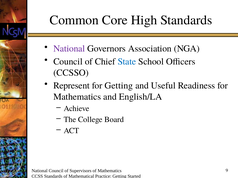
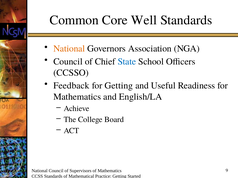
High: High -> Well (144, 20)
National colour: purple -> orange (69, 49)
Represent: Represent -> Feedback (71, 86)
